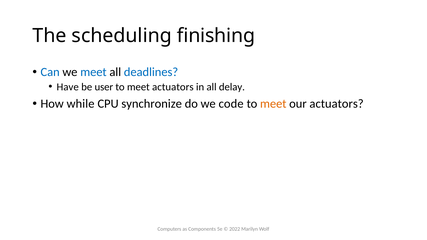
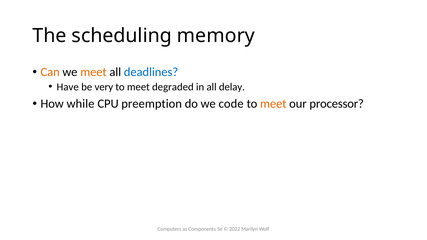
finishing: finishing -> memory (216, 36)
Can colour: blue -> orange (50, 72)
meet colour: blue -> orange (93, 72)
user: user -> very (104, 87)
meet actuators: actuators -> degraded (173, 87)
synchronize: synchronize -> preemption (152, 104)
our actuators: actuators -> processor (337, 104)
